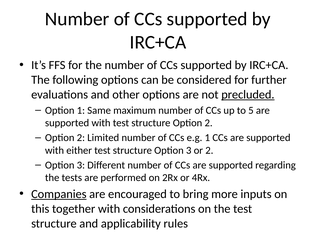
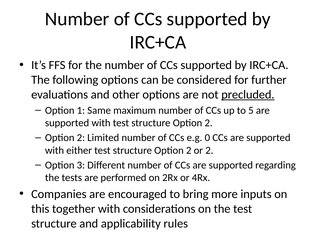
e.g 1: 1 -> 0 (207, 138)
3: 3 -> 2 (189, 150)
Companies underline: present -> none (59, 194)
